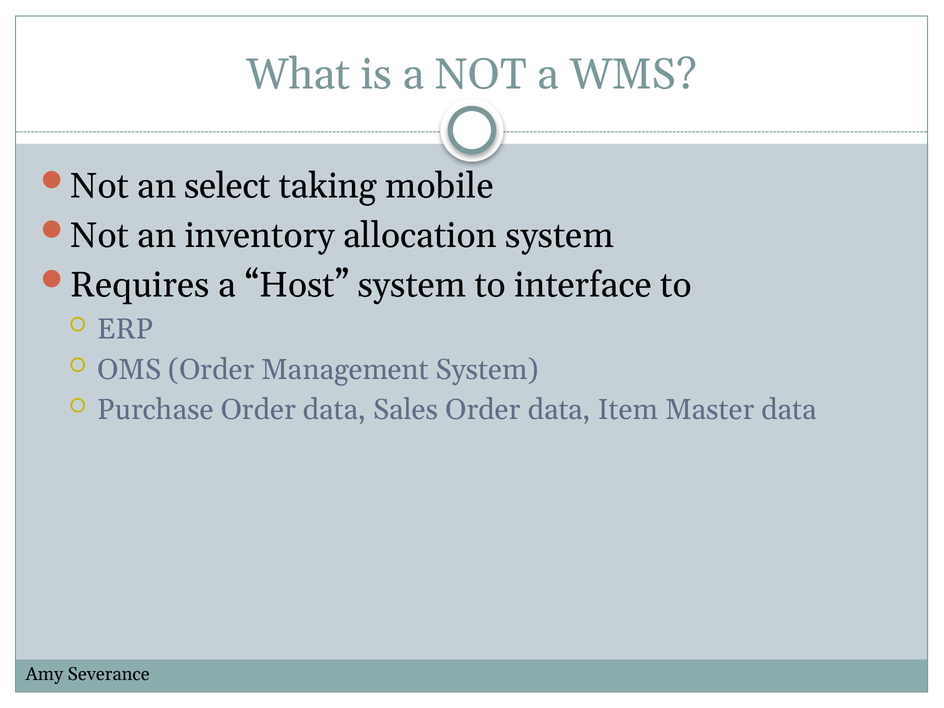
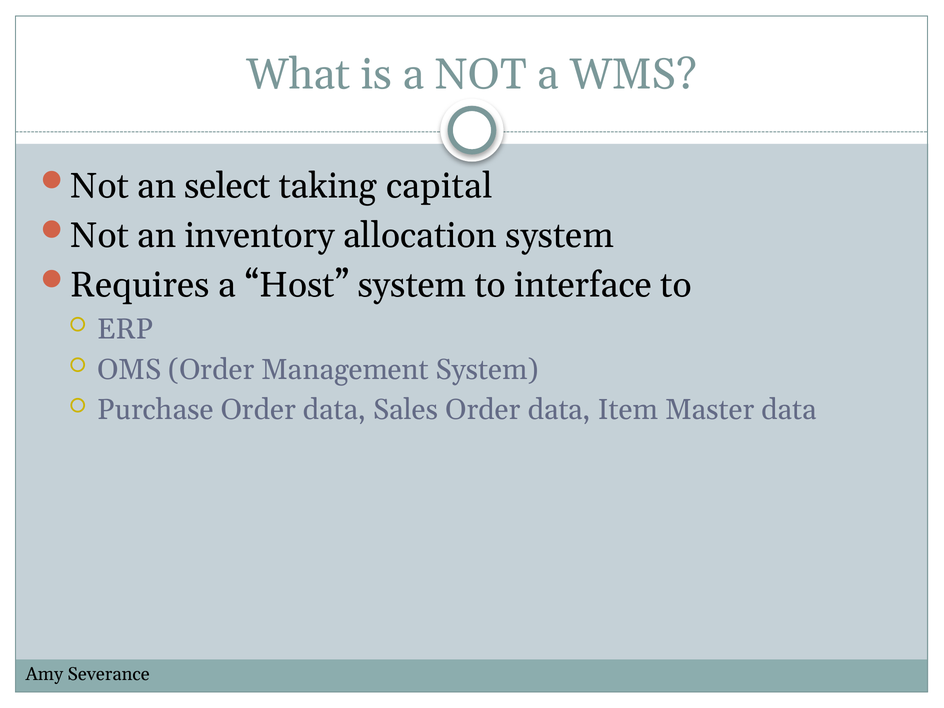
mobile: mobile -> capital (439, 186)
